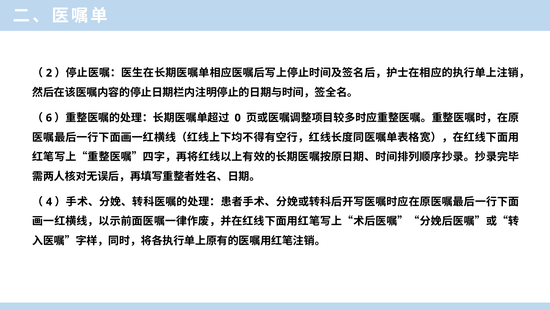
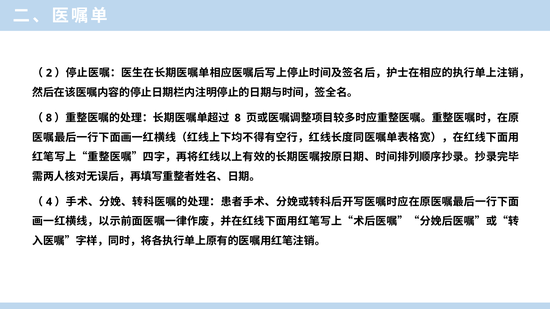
6: 6 -> 8 (49, 118)
0: 0 -> 8 (238, 118)
